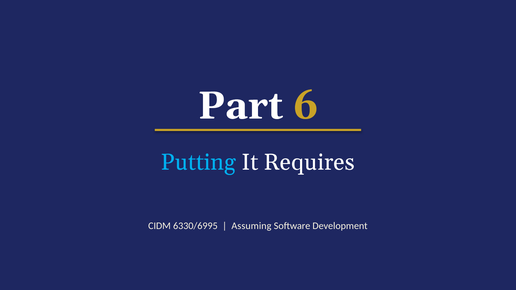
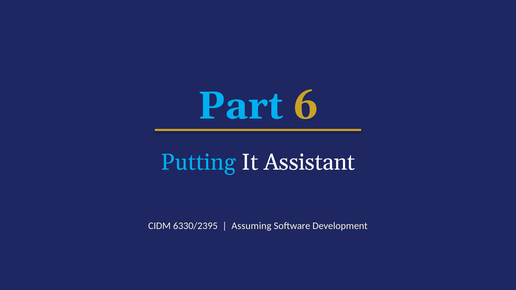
Part colour: white -> light blue (241, 106)
Requires: Requires -> Assistant (309, 162)
6330/6995: 6330/6995 -> 6330/2395 (195, 226)
